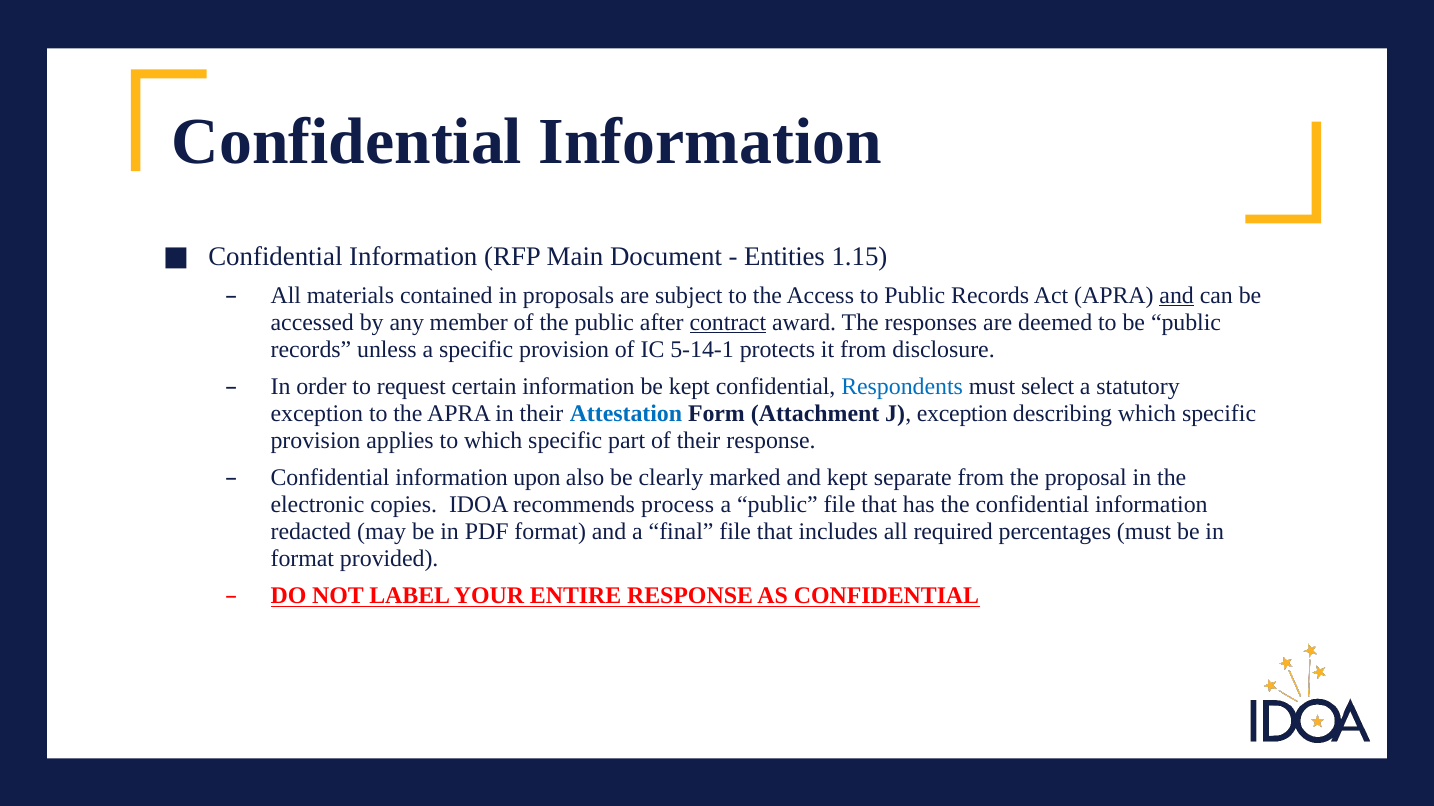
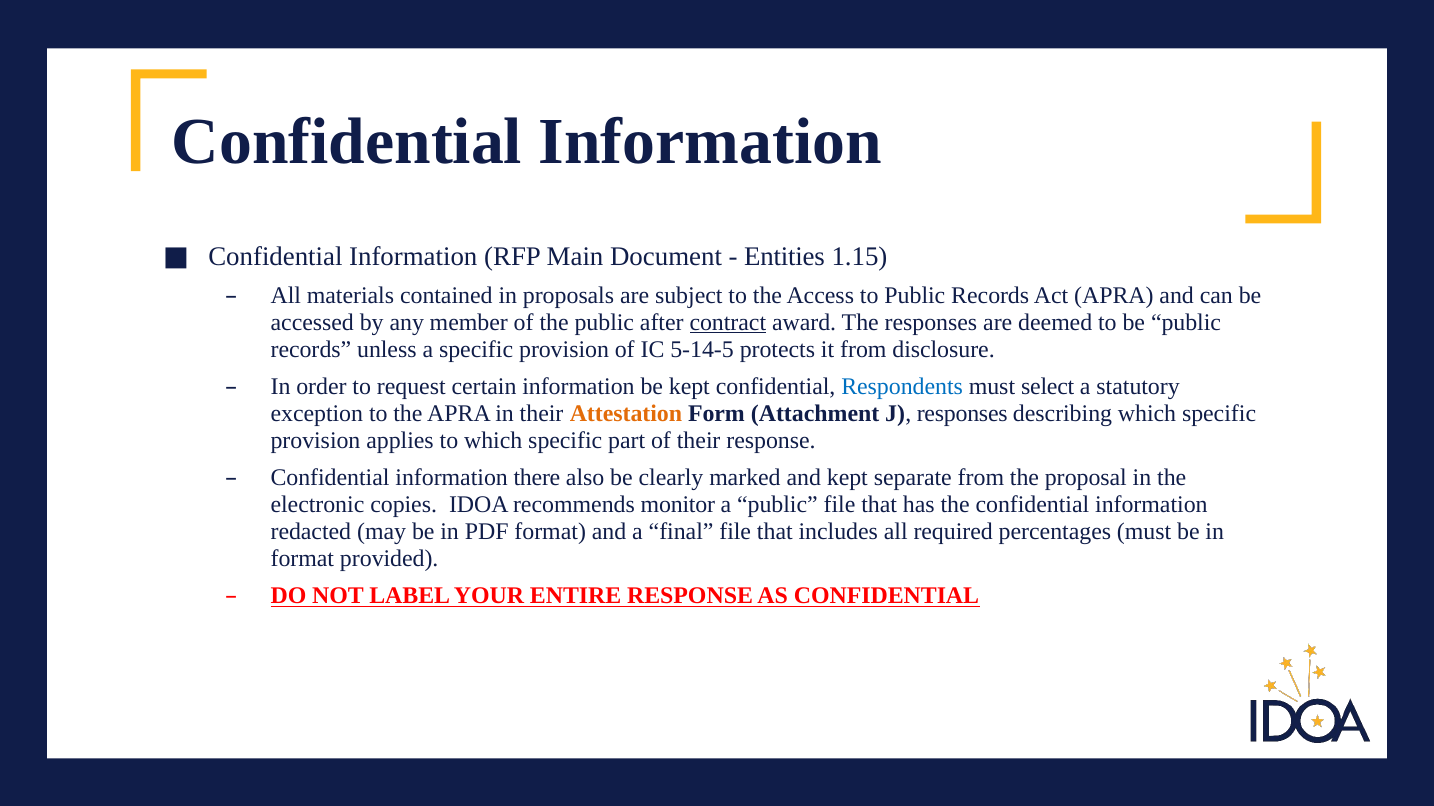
and underline: present -> none (1177, 296)
5-14-1: 5-14-1 -> 5-14-5 (702, 349)
Attestation colour: blue -> orange (626, 414)
J exception: exception -> responses (962, 414)
upon: upon -> there (537, 478)
process: process -> monitor (678, 505)
